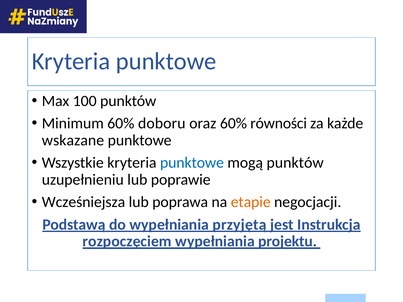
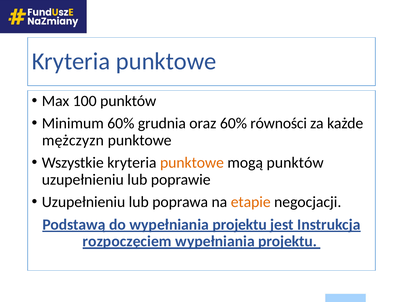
doboru: doboru -> grudnia (162, 123)
wskazane: wskazane -> mężczyzn (73, 140)
punktowe colour: blue -> orange (192, 163)
Wcześniejsza: Wcześniejsza -> Uzupełnieniu (84, 202)
do wypełniania przyjętą: przyjętą -> projektu (240, 225)
